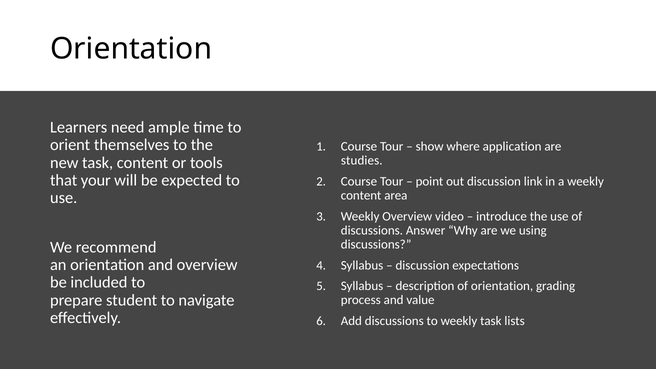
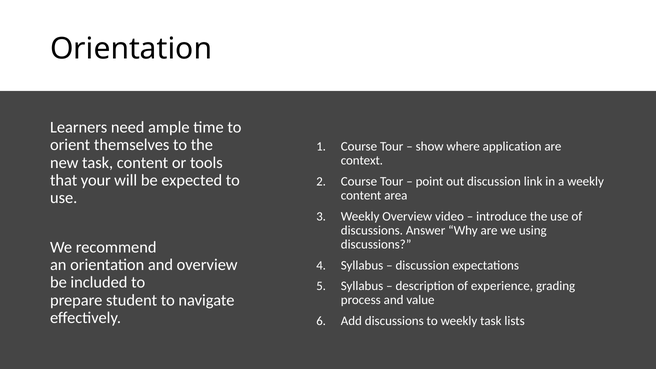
studies: studies -> context (362, 161)
of orientation: orientation -> experience (502, 286)
